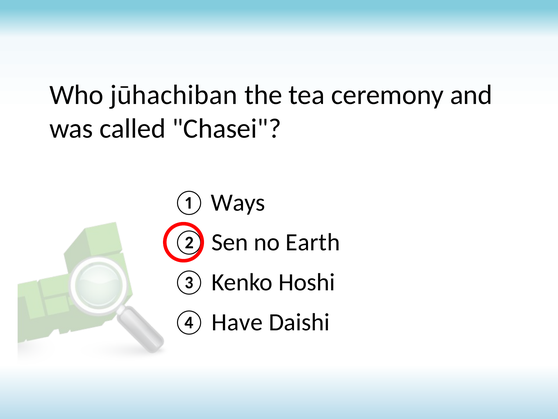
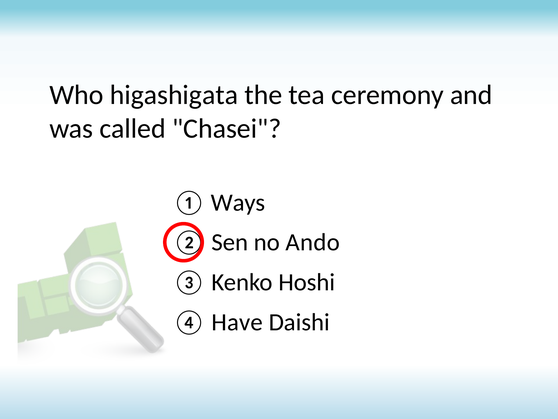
jūhachiban: jūhachiban -> higashigata (174, 95)
Earth: Earth -> Ando (313, 242)
